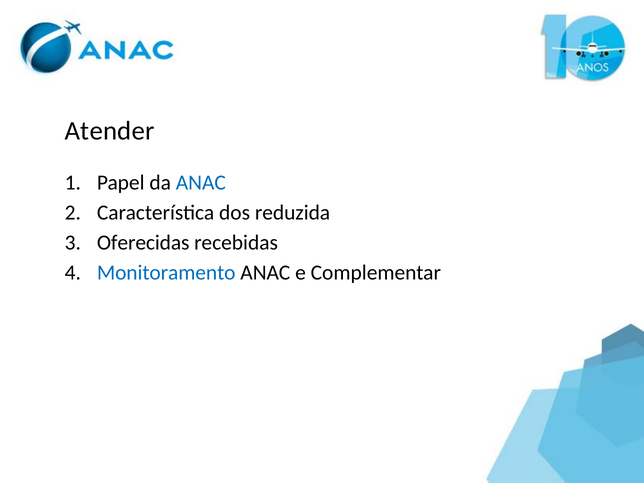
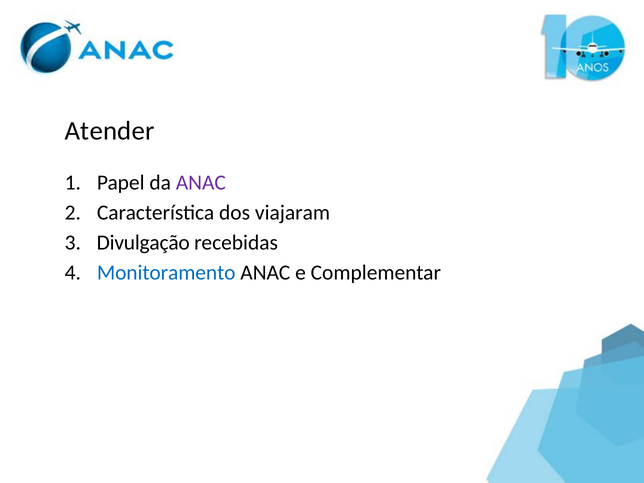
ANAC colour: blue -> purple (201, 183)
reduzida: reduzida -> viajaram (293, 213)
Oferecidas: Oferecidas -> Divulgação (143, 243)
